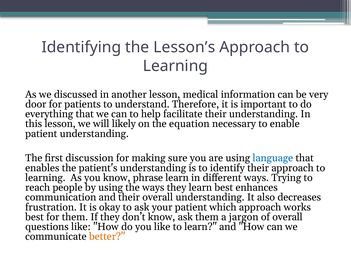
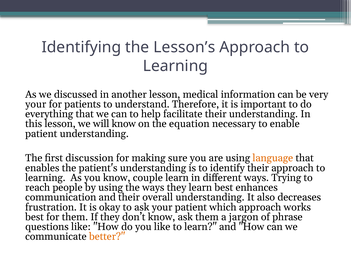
door: door -> your (36, 104)
will likely: likely -> know (124, 124)
language colour: blue -> orange (273, 158)
phrase: phrase -> couple (148, 178)
of overall: overall -> phrase (287, 217)
